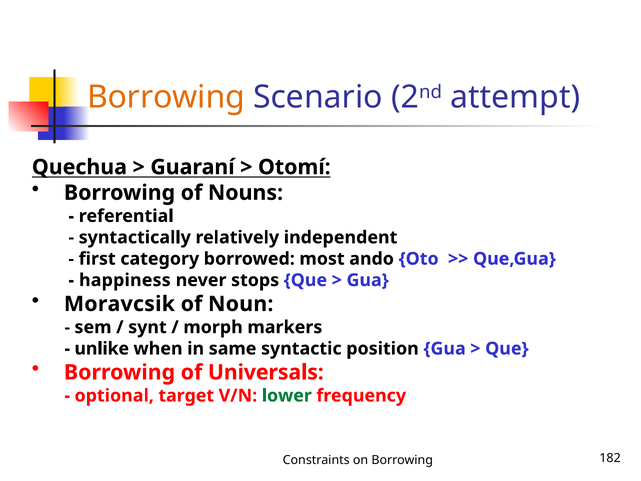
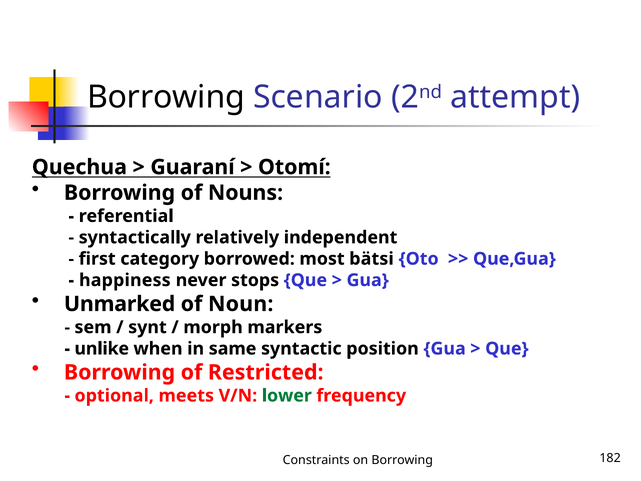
Borrowing colour: orange -> black (166, 97)
ando: ando -> bätsi (372, 259)
Moravcsik: Moravcsik -> Unmarked (120, 304)
Universals: Universals -> Restricted (266, 372)
target: target -> meets (186, 395)
